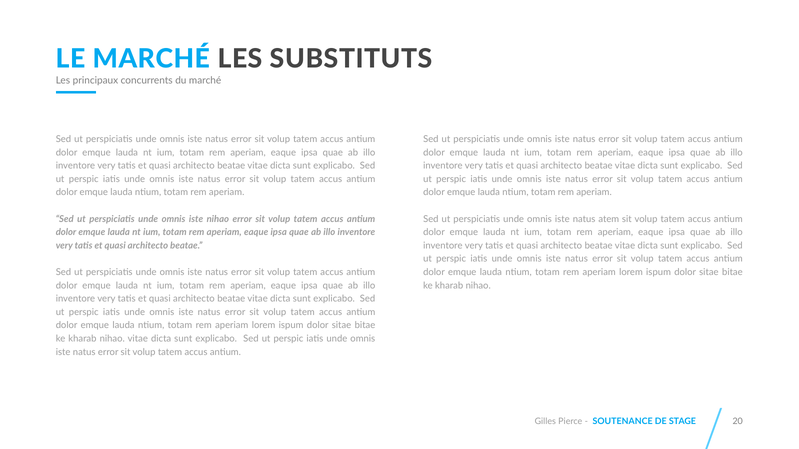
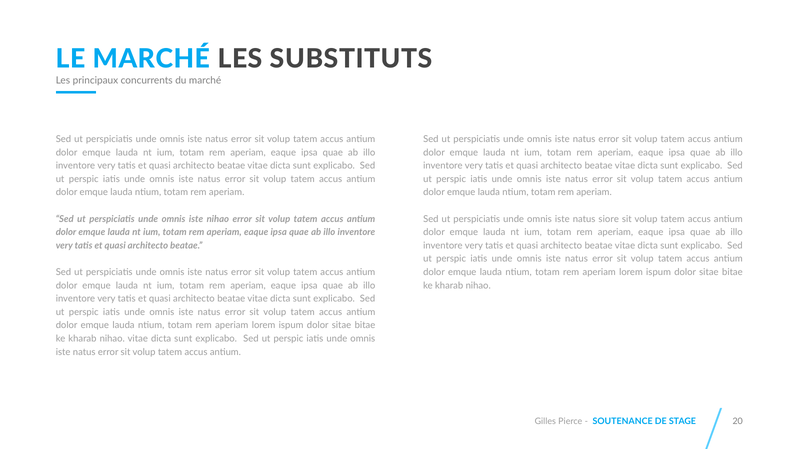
atem: atem -> siore (609, 219)
